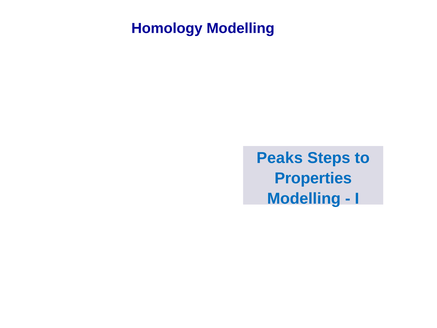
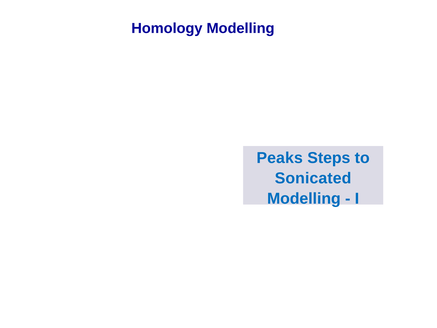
Properties: Properties -> Sonicated (313, 178)
